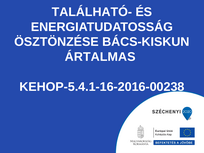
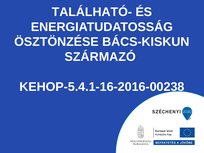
ÁRTALMAS: ÁRTALMAS -> SZÁRMAZÓ (100, 57)
